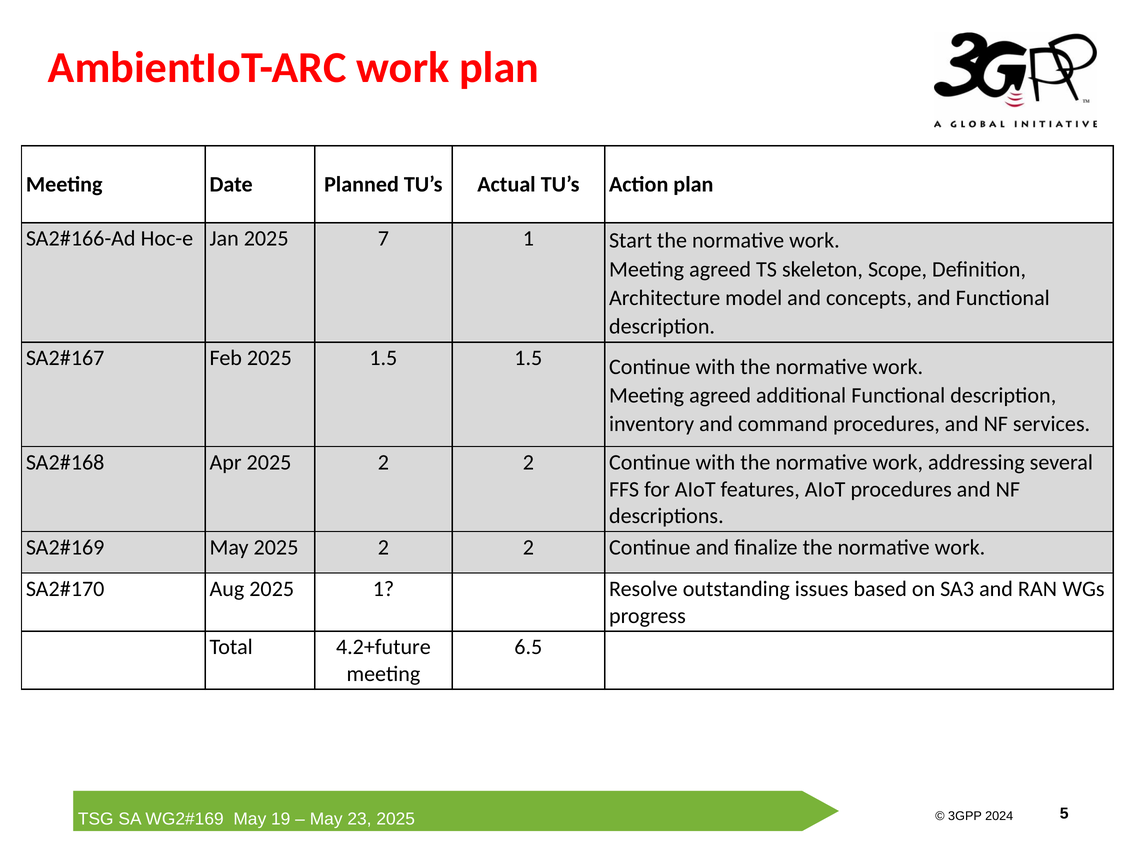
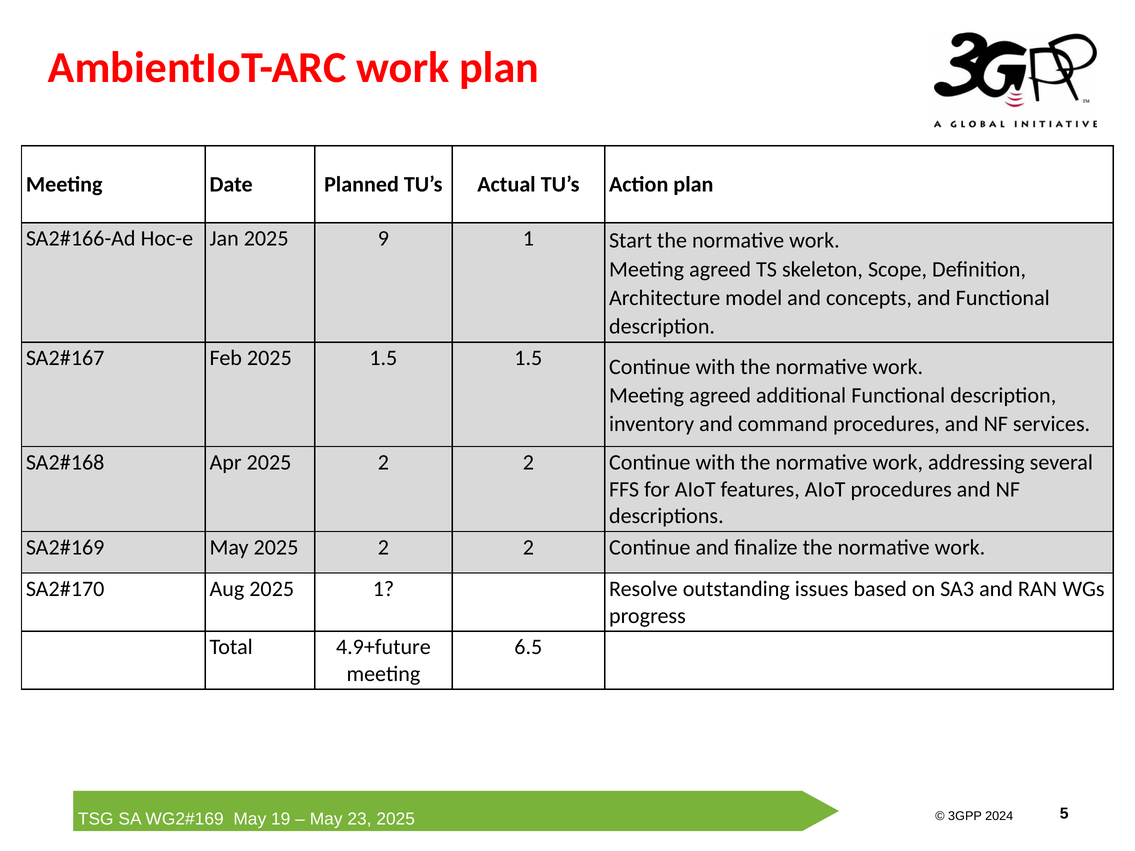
7: 7 -> 9 (383, 239)
4.2+future: 4.2+future -> 4.9+future (383, 647)
